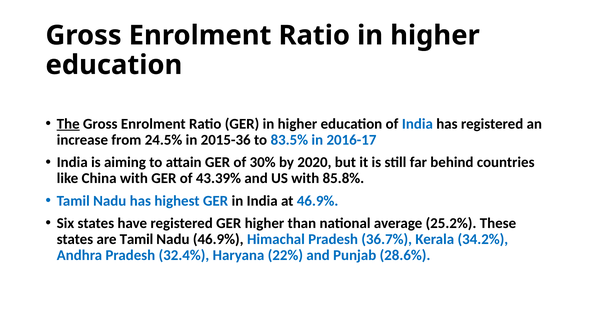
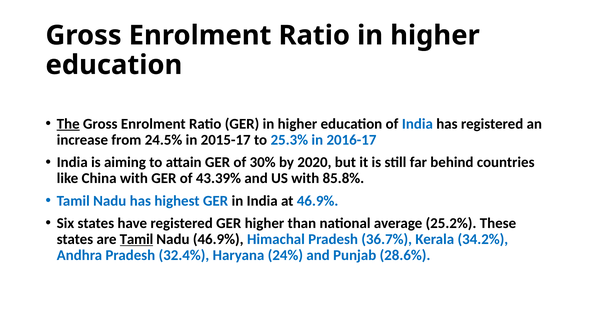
2015-36: 2015-36 -> 2015-17 (226, 140)
83.5%: 83.5% -> 25.3% (289, 140)
Tamil underline: none -> present (136, 239)
22%: 22% -> 24% (285, 255)
